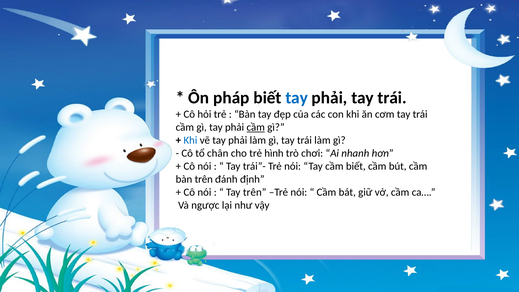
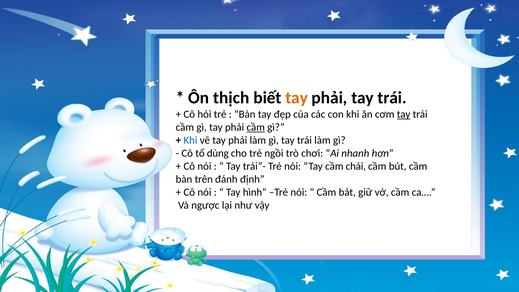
pháp: pháp -> thịch (231, 98)
tay colour: blue -> orange (297, 98)
tay underline: none -> present (404, 114)
chân: chân -> dùng (218, 153)
hình: hình -> ngồi (274, 153)
cầm biết: biết -> chải (356, 166)
Tay trên: trên -> hình (255, 192)
